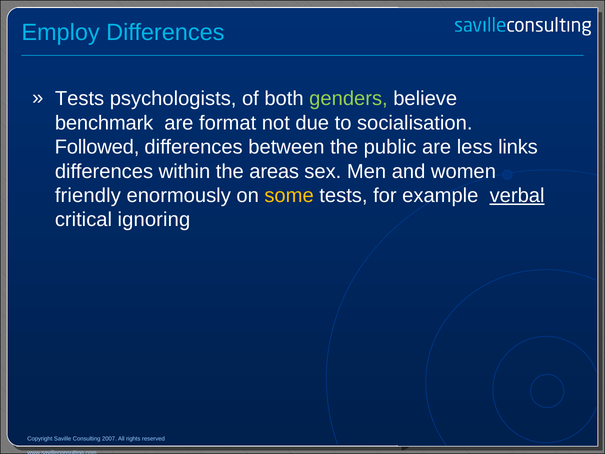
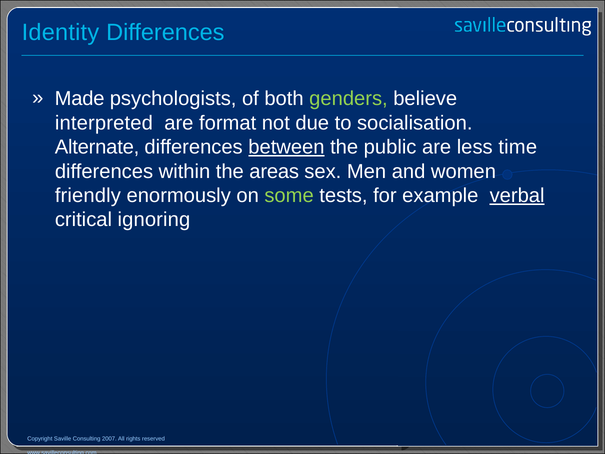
Employ: Employ -> Identity (60, 33)
Tests: Tests -> Made (80, 99)
benchmark: benchmark -> interpreted (104, 123)
Followed: Followed -> Alternate (97, 147)
between underline: none -> present (286, 147)
links: links -> time (518, 147)
some colour: yellow -> light green (289, 195)
